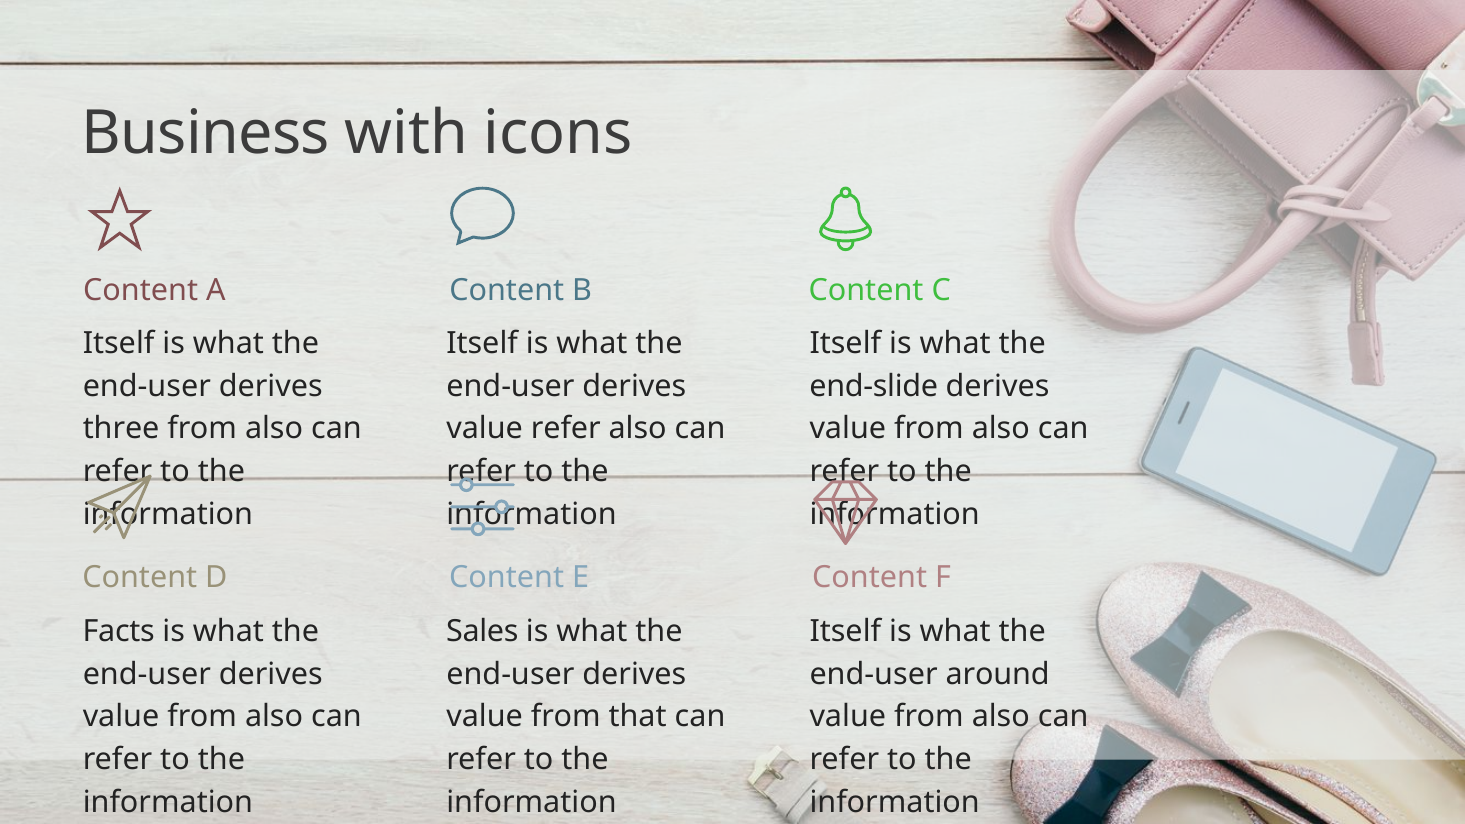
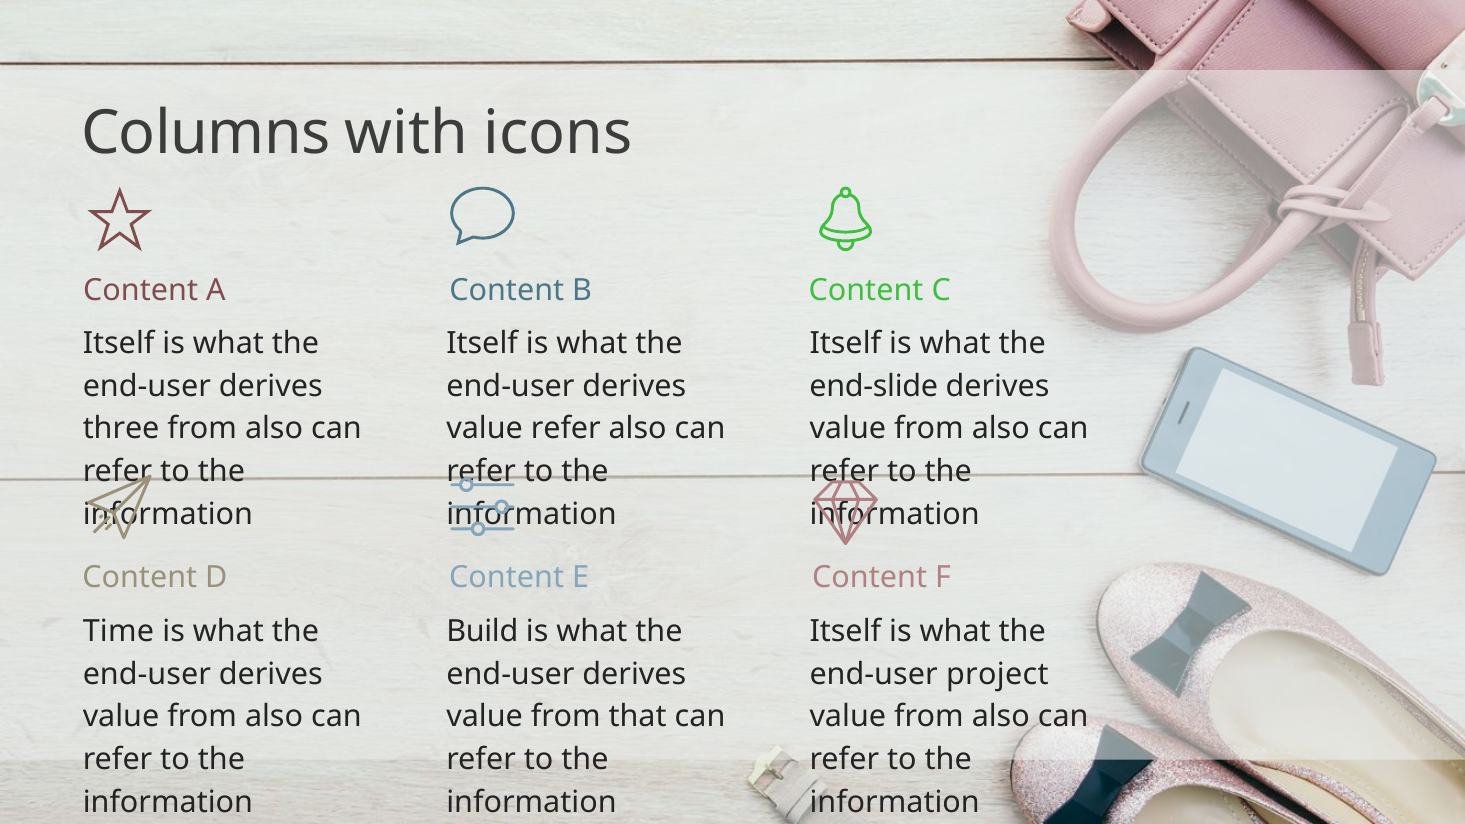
Business: Business -> Columns (206, 134)
Facts: Facts -> Time (118, 631)
Sales: Sales -> Build (482, 631)
around: around -> project (997, 674)
